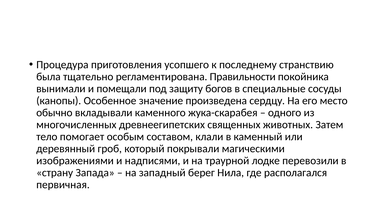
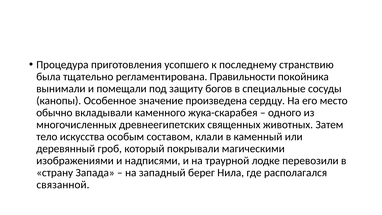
помогает: помогает -> искусства (82, 137)
первичная: первичная -> связанной (63, 185)
